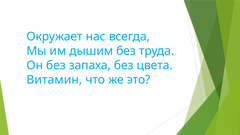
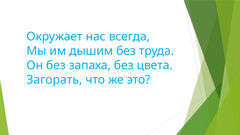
Витамин: Витамин -> Загорать (54, 80)
